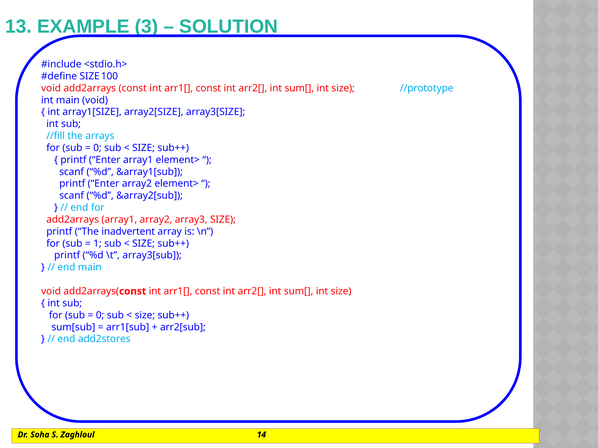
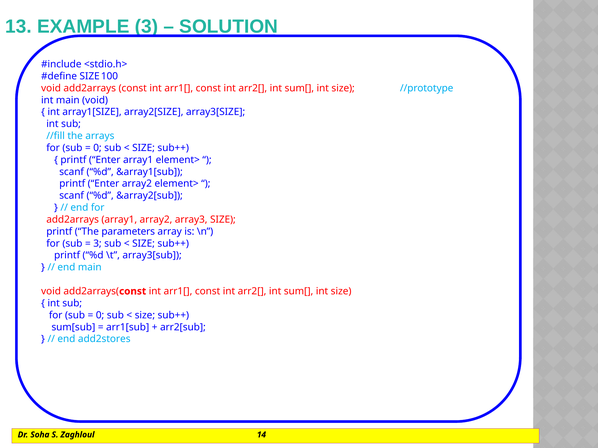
inadvertent: inadvertent -> parameters (128, 232)
1: 1 -> 3 (97, 244)
